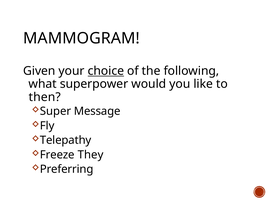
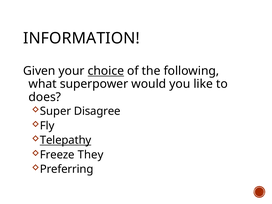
MAMMOGRAM: MAMMOGRAM -> INFORMATION (81, 38)
then: then -> does (45, 97)
Message: Message -> Disagree (97, 111)
Telepathy underline: none -> present (66, 140)
